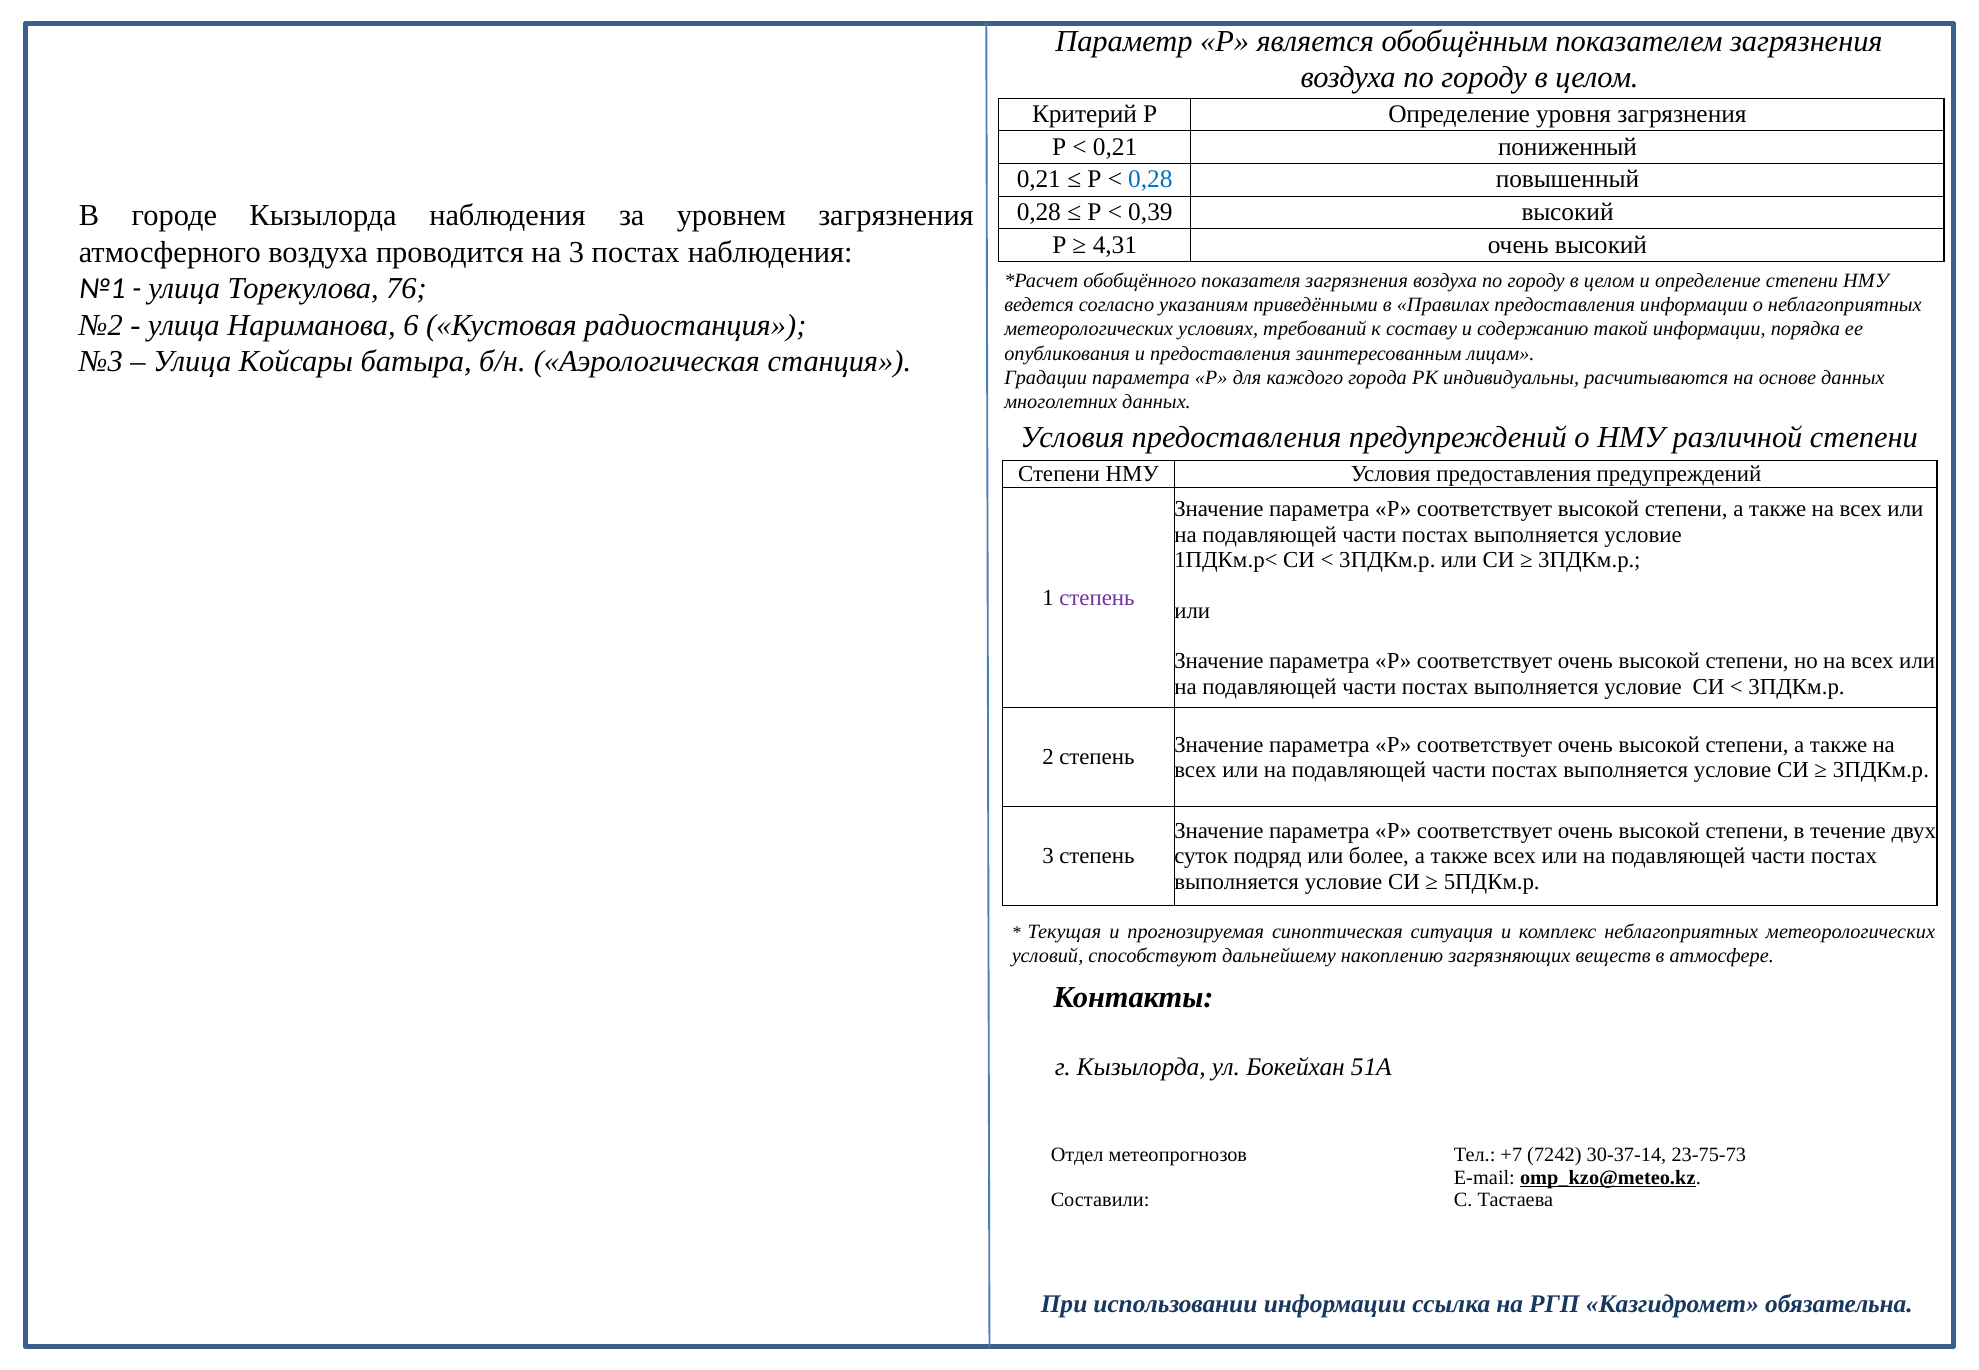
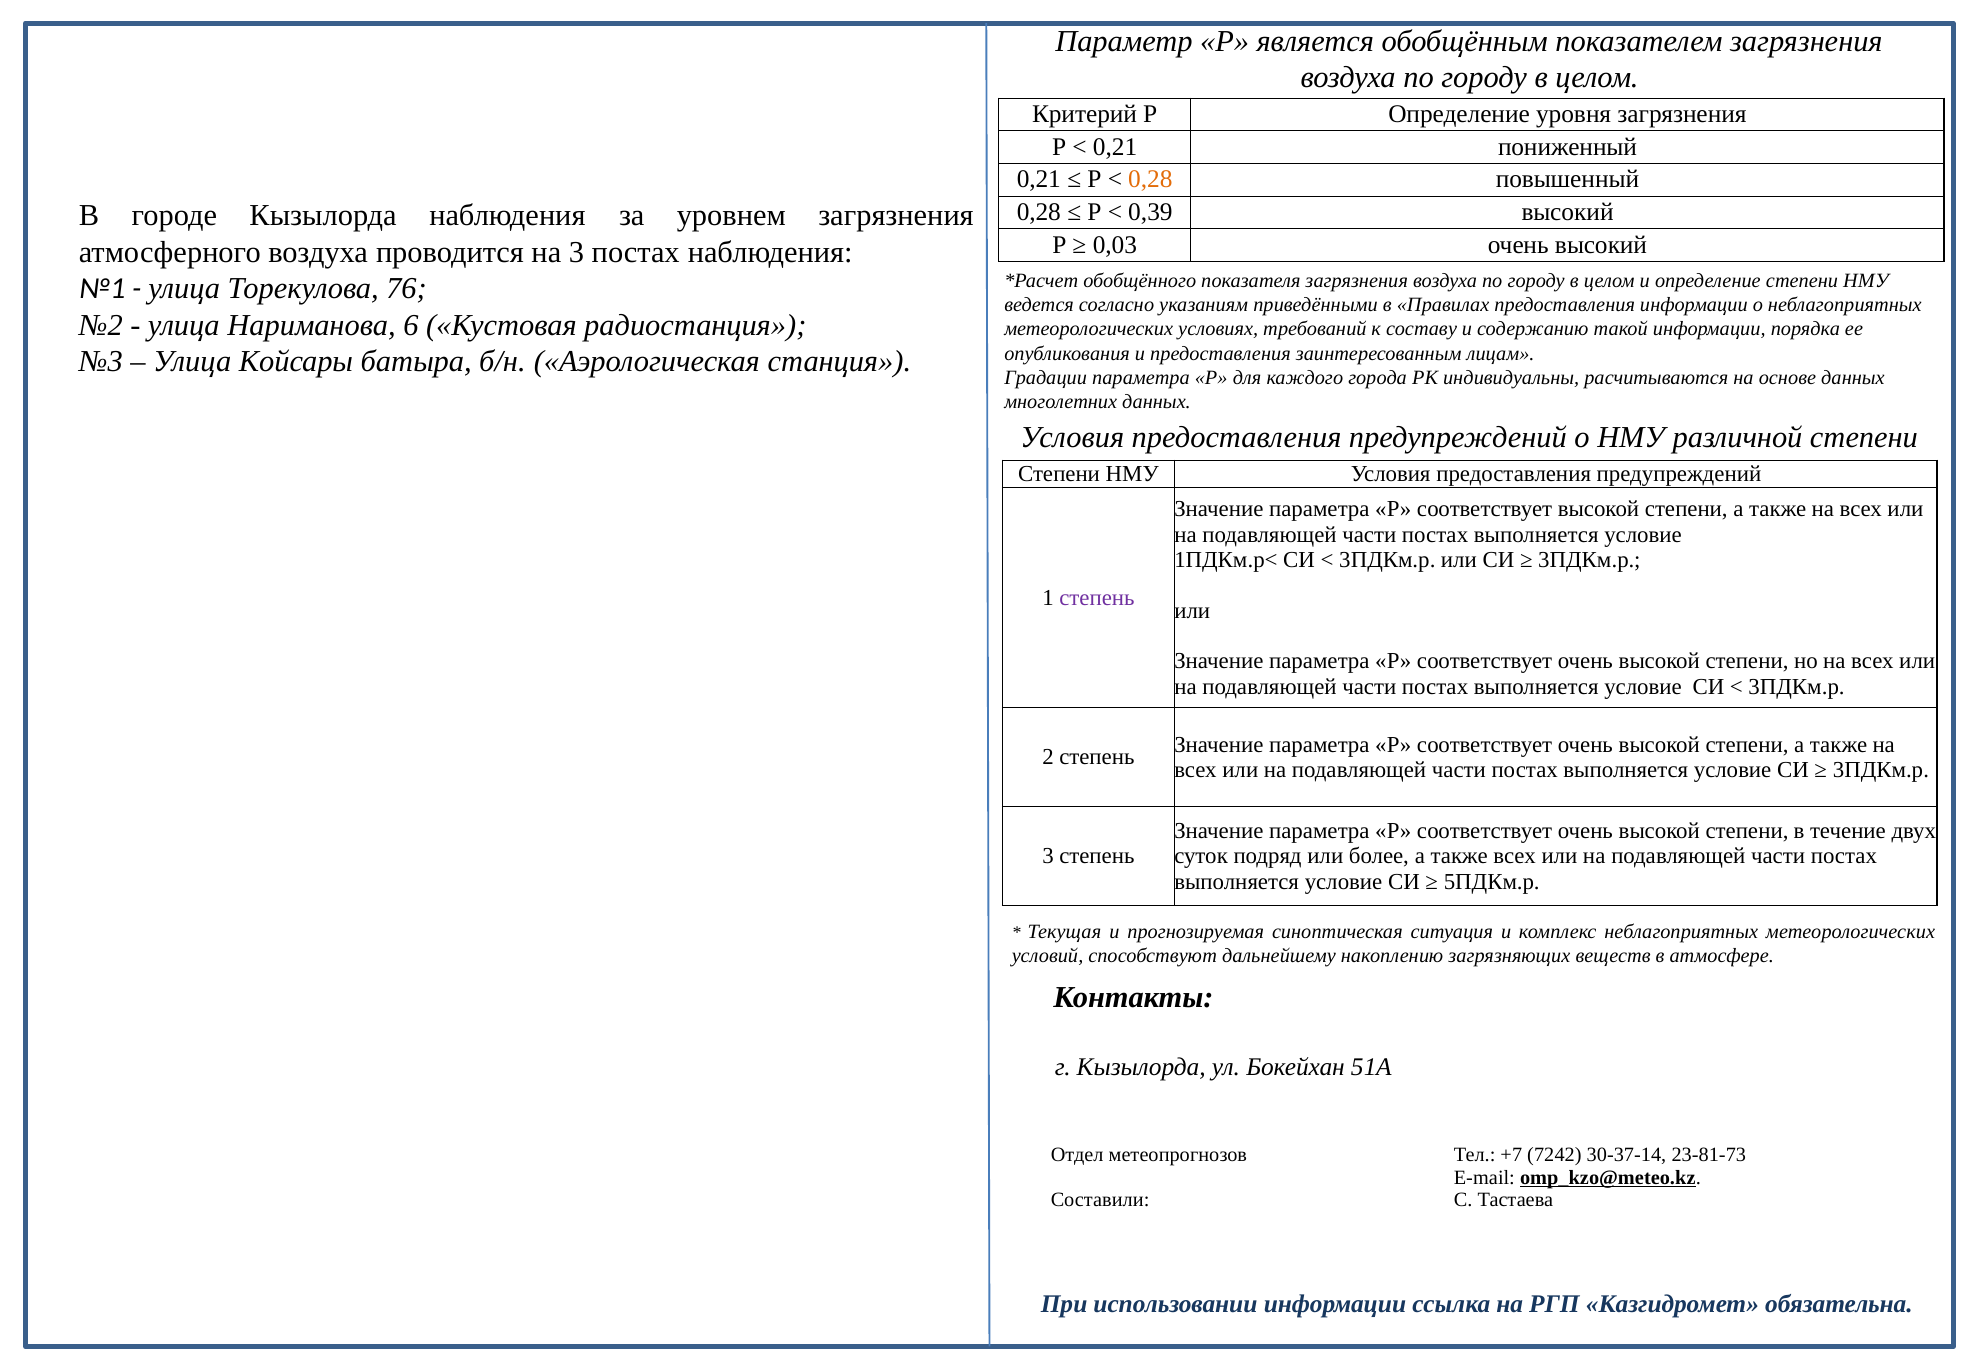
0,28 colour: blue -> orange (1150, 180)
4,31: 4,31 -> 0,03 (1115, 245)
23-75-73: 23-75-73 -> 23-81-73 (1709, 1155)
